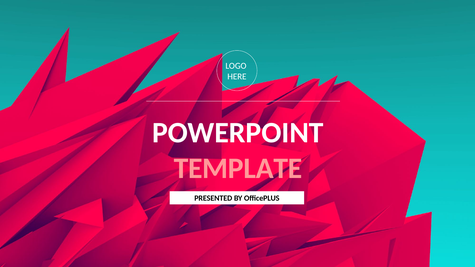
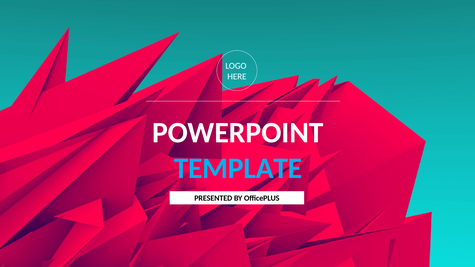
TEMPLATE colour: pink -> light blue (238, 168)
